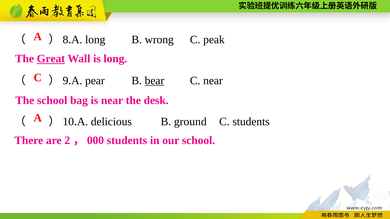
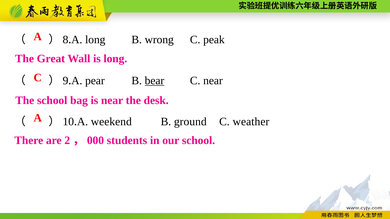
Great underline: present -> none (51, 59)
delicious: delicious -> weekend (111, 122)
C students: students -> weather (251, 122)
